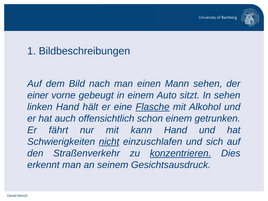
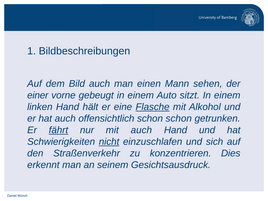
Bild nach: nach -> auch (100, 84)
sitzt In sehen: sehen -> einem (227, 95)
schon einem: einem -> schon (179, 119)
fährt underline: none -> present (58, 130)
mit kann: kann -> auch (141, 130)
konzentrieren underline: present -> none (181, 153)
